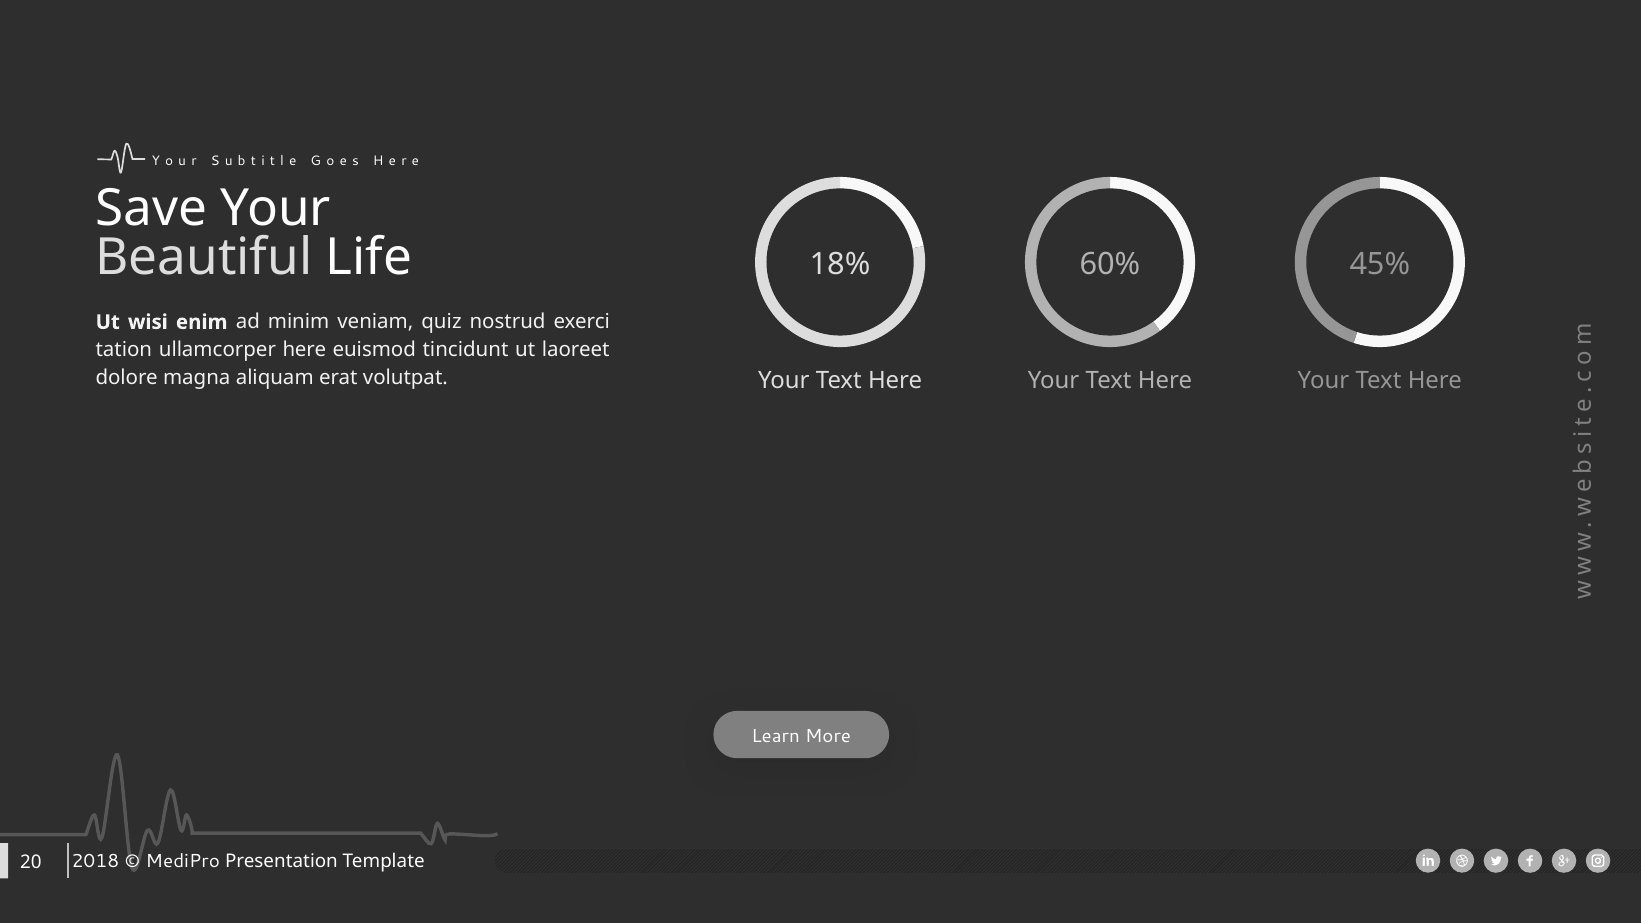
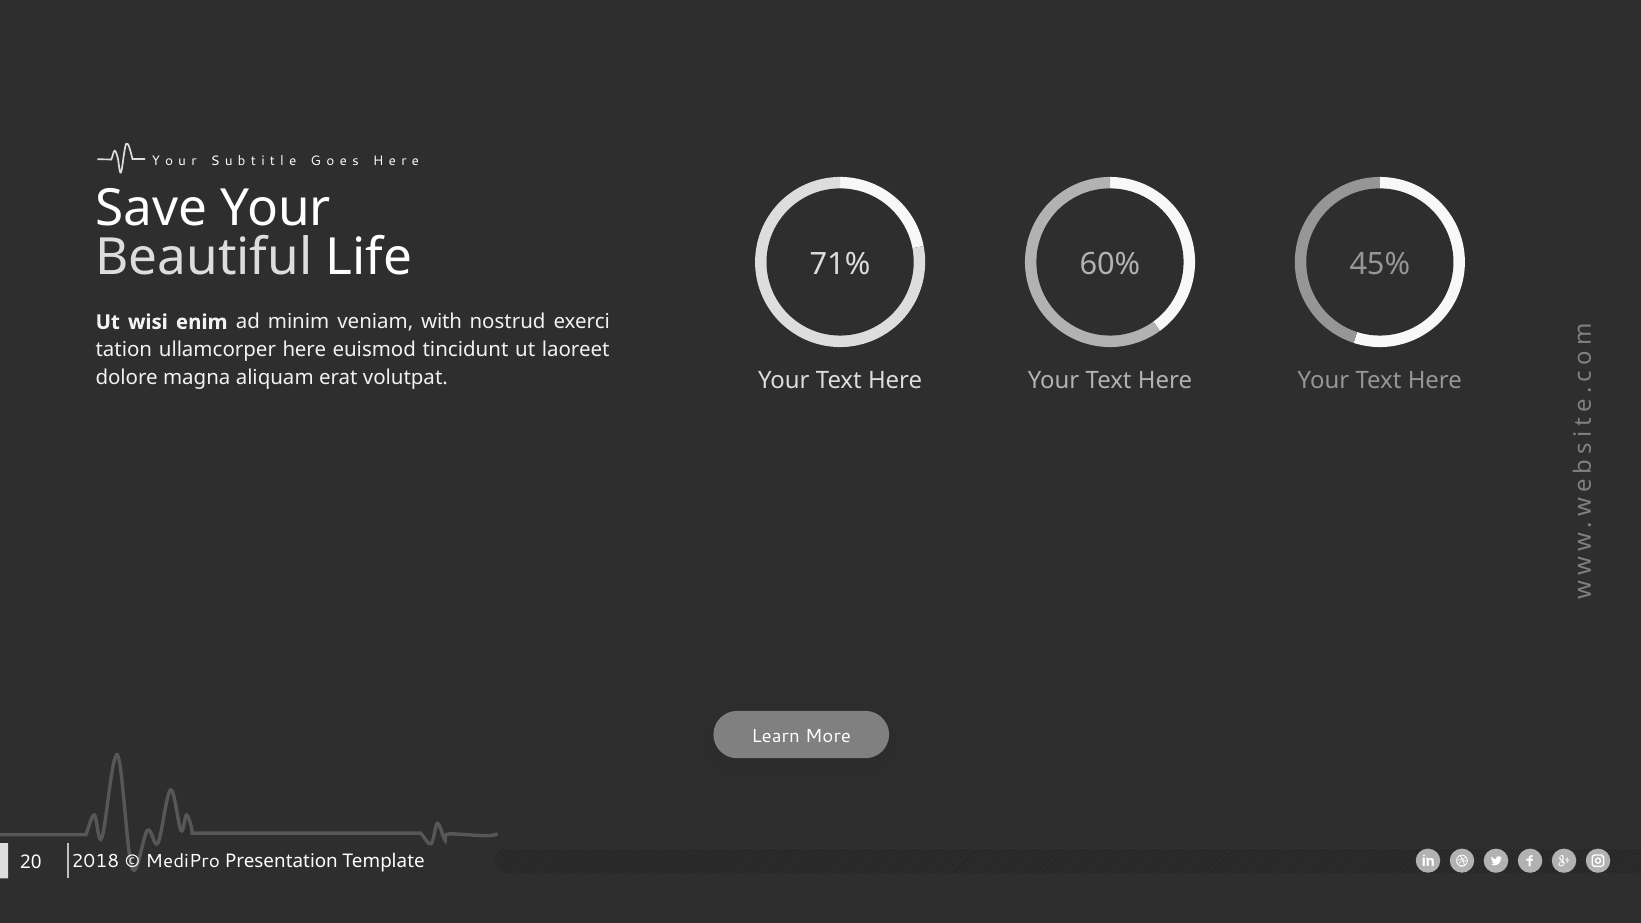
18%: 18% -> 71% (840, 264)
quiz: quiz -> with (442, 322)
